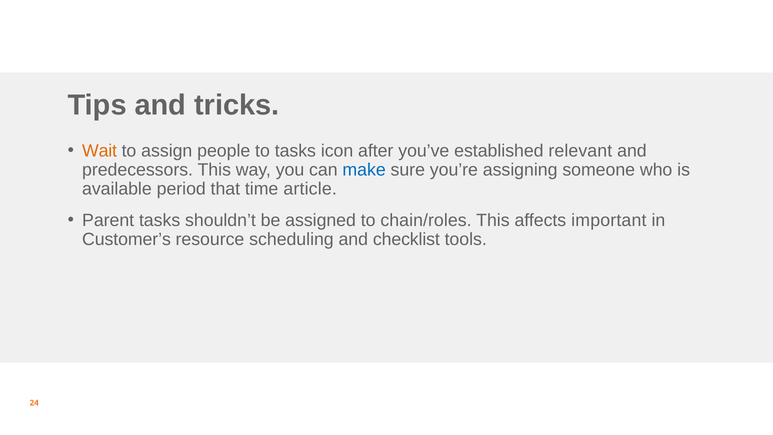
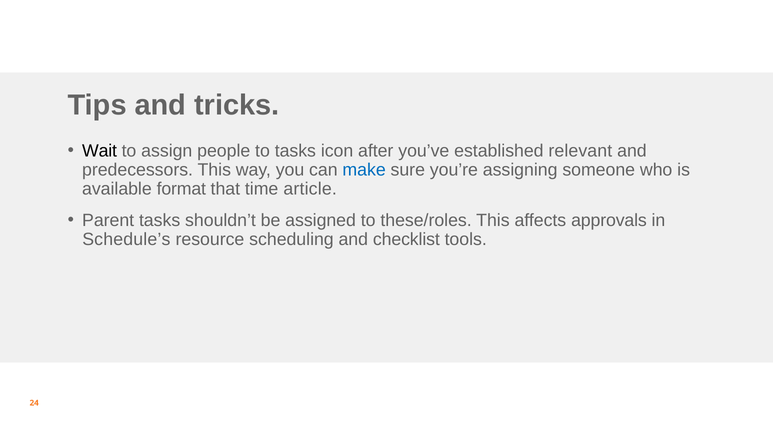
Wait colour: orange -> black (100, 151)
period: period -> format (181, 189)
chain/roles: chain/roles -> these/roles (426, 220)
important: important -> approvals (609, 220)
Customer’s: Customer’s -> Schedule’s (126, 239)
